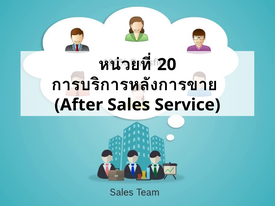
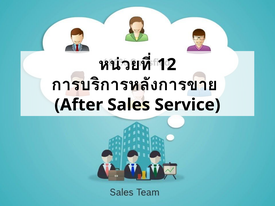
20: 20 -> 12 (167, 65)
